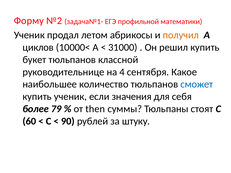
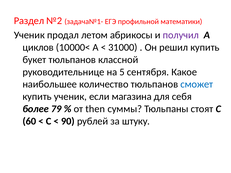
Форму: Форму -> Раздел (29, 21)
получил colour: orange -> purple (181, 35)
4: 4 -> 5 (122, 72)
значения: значения -> магазина (132, 97)
